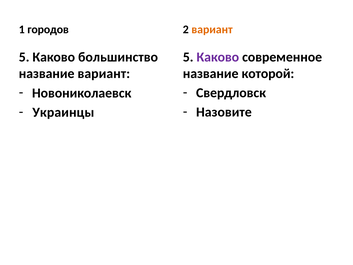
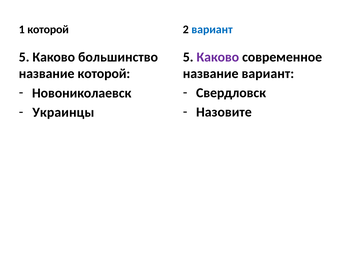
1 городов: городов -> которой (48, 30)
вариант colour: orange -> blue (212, 30)
название которой: которой -> вариант (268, 74)
название вариант: вариант -> которой (104, 74)
